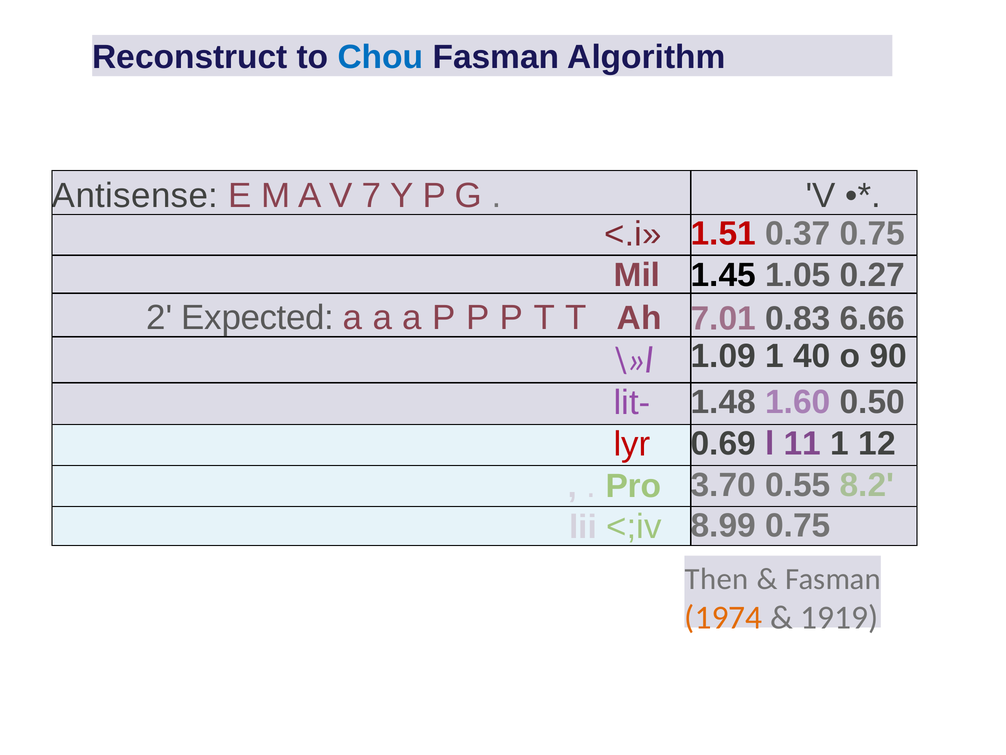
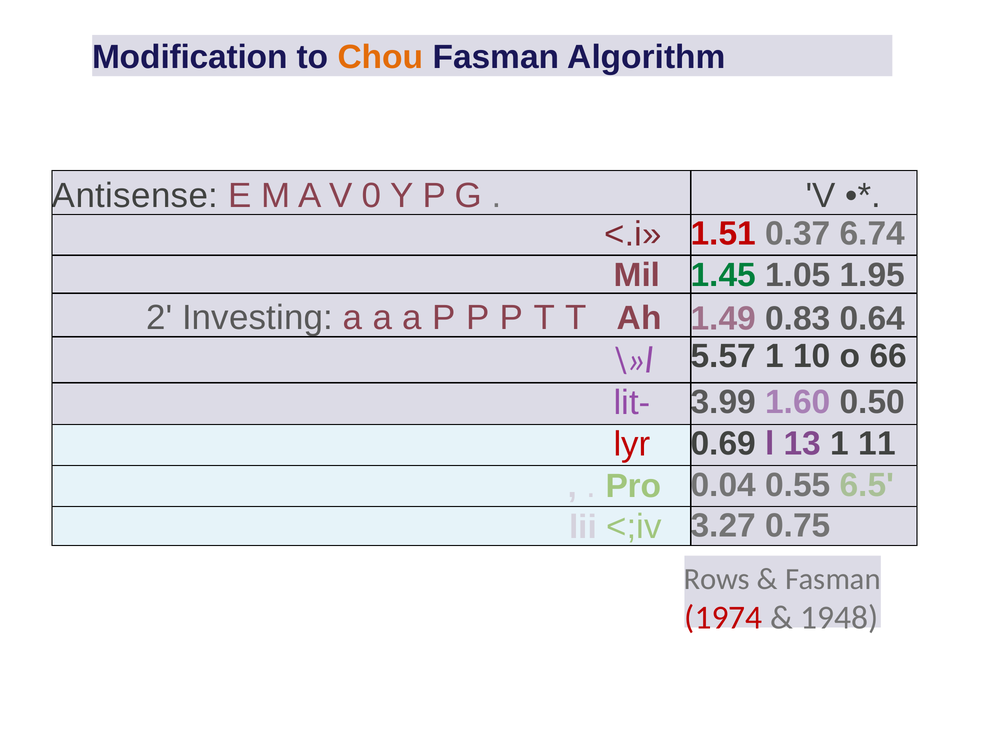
Reconstruct: Reconstruct -> Modification (190, 57)
Chou colour: blue -> orange (381, 57)
7: 7 -> 0 (372, 195)
0.37 0.75: 0.75 -> 6.74 (872, 234)
1.45 colour: black -> green (723, 275)
0.27: 0.27 -> 1.95 (872, 275)
Expected: Expected -> Investing (257, 318)
7.01: 7.01 -> 1.49 (723, 318)
6.66: 6.66 -> 0.64 (872, 318)
1.09: 1.09 -> 5.57 (723, 356)
40: 40 -> 10 (812, 356)
90: 90 -> 66 (888, 356)
1.48: 1.48 -> 3.99 (723, 402)
11: 11 -> 13 (802, 443)
12: 12 -> 11 (877, 443)
3.70: 3.70 -> 0.04 (723, 485)
8.2: 8.2 -> 6.5 (867, 485)
8.99: 8.99 -> 3.27 (723, 525)
Then: Then -> Rows (717, 579)
1974 colour: orange -> red (723, 617)
1919: 1919 -> 1948 (839, 617)
